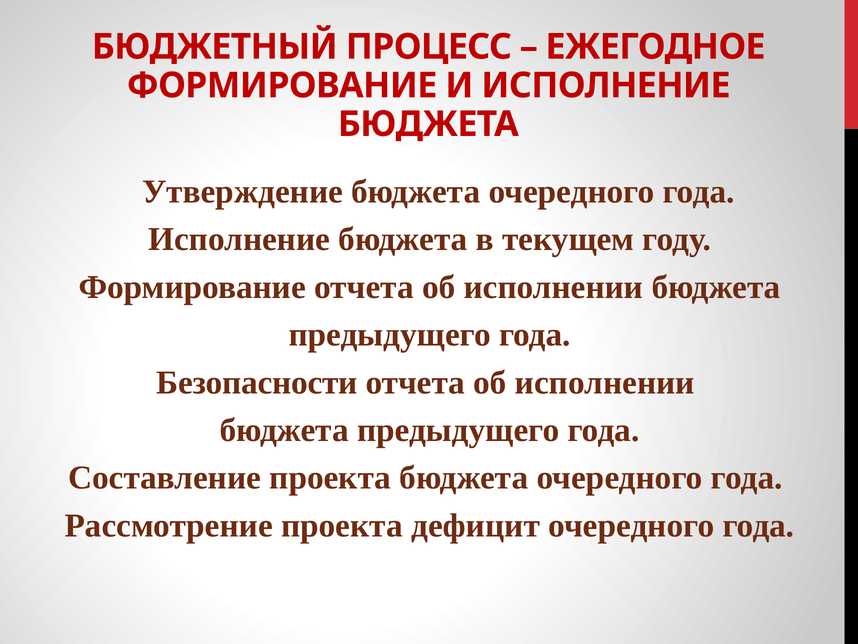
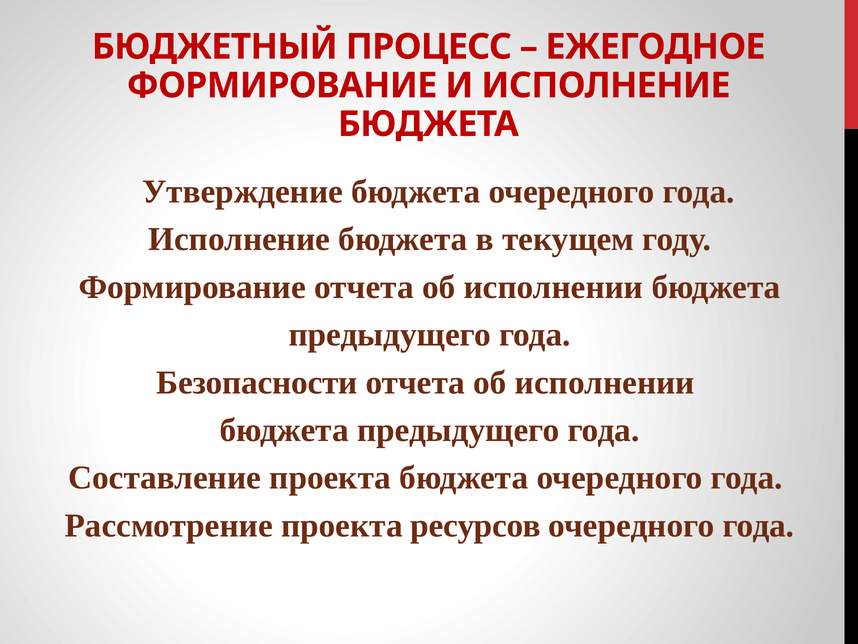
дефицит: дефицит -> ресурсов (476, 525)
